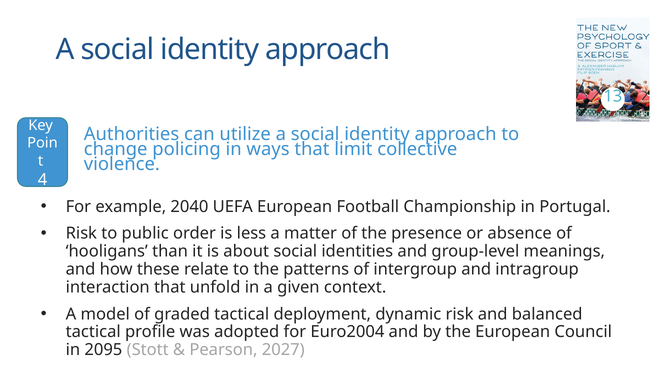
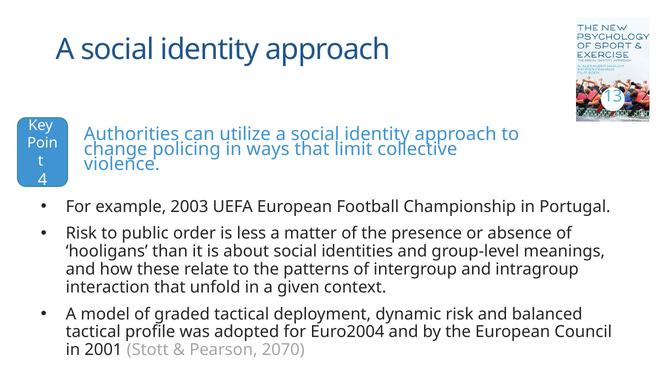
2040: 2040 -> 2003 (189, 207)
2095: 2095 -> 2001 (103, 350)
2027: 2027 -> 2070 (283, 350)
